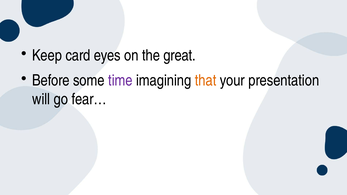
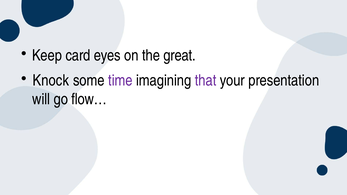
Before: Before -> Knock (51, 80)
that colour: orange -> purple (206, 80)
fear…: fear… -> flow… (89, 99)
